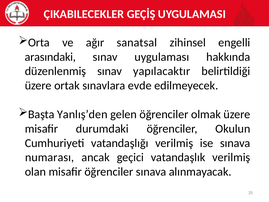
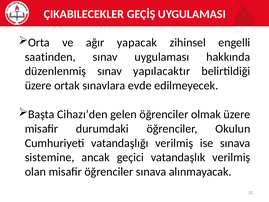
sanatsal: sanatsal -> yapacak (137, 42)
arasındaki: arasındaki -> saatinden (50, 57)
Yanlış’den: Yanlış’den -> Cihazı’den (82, 114)
numarası: numarası -> sistemine (50, 157)
